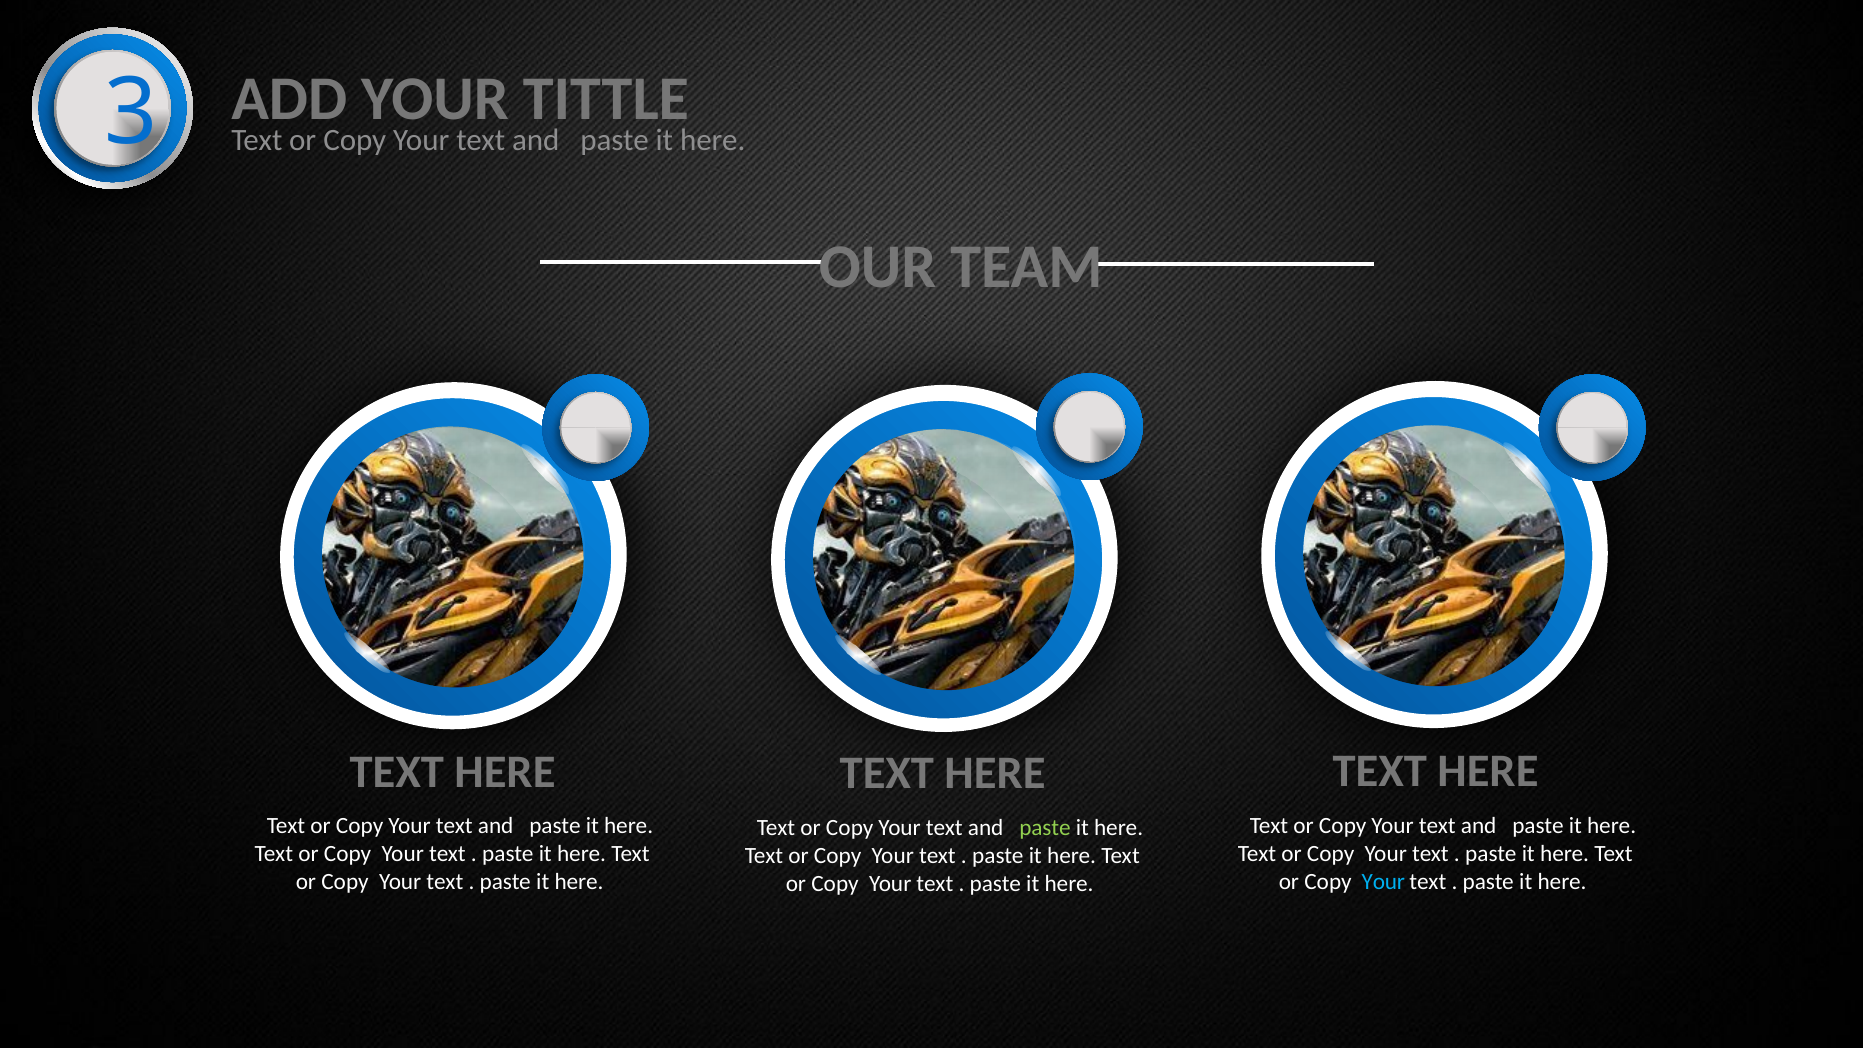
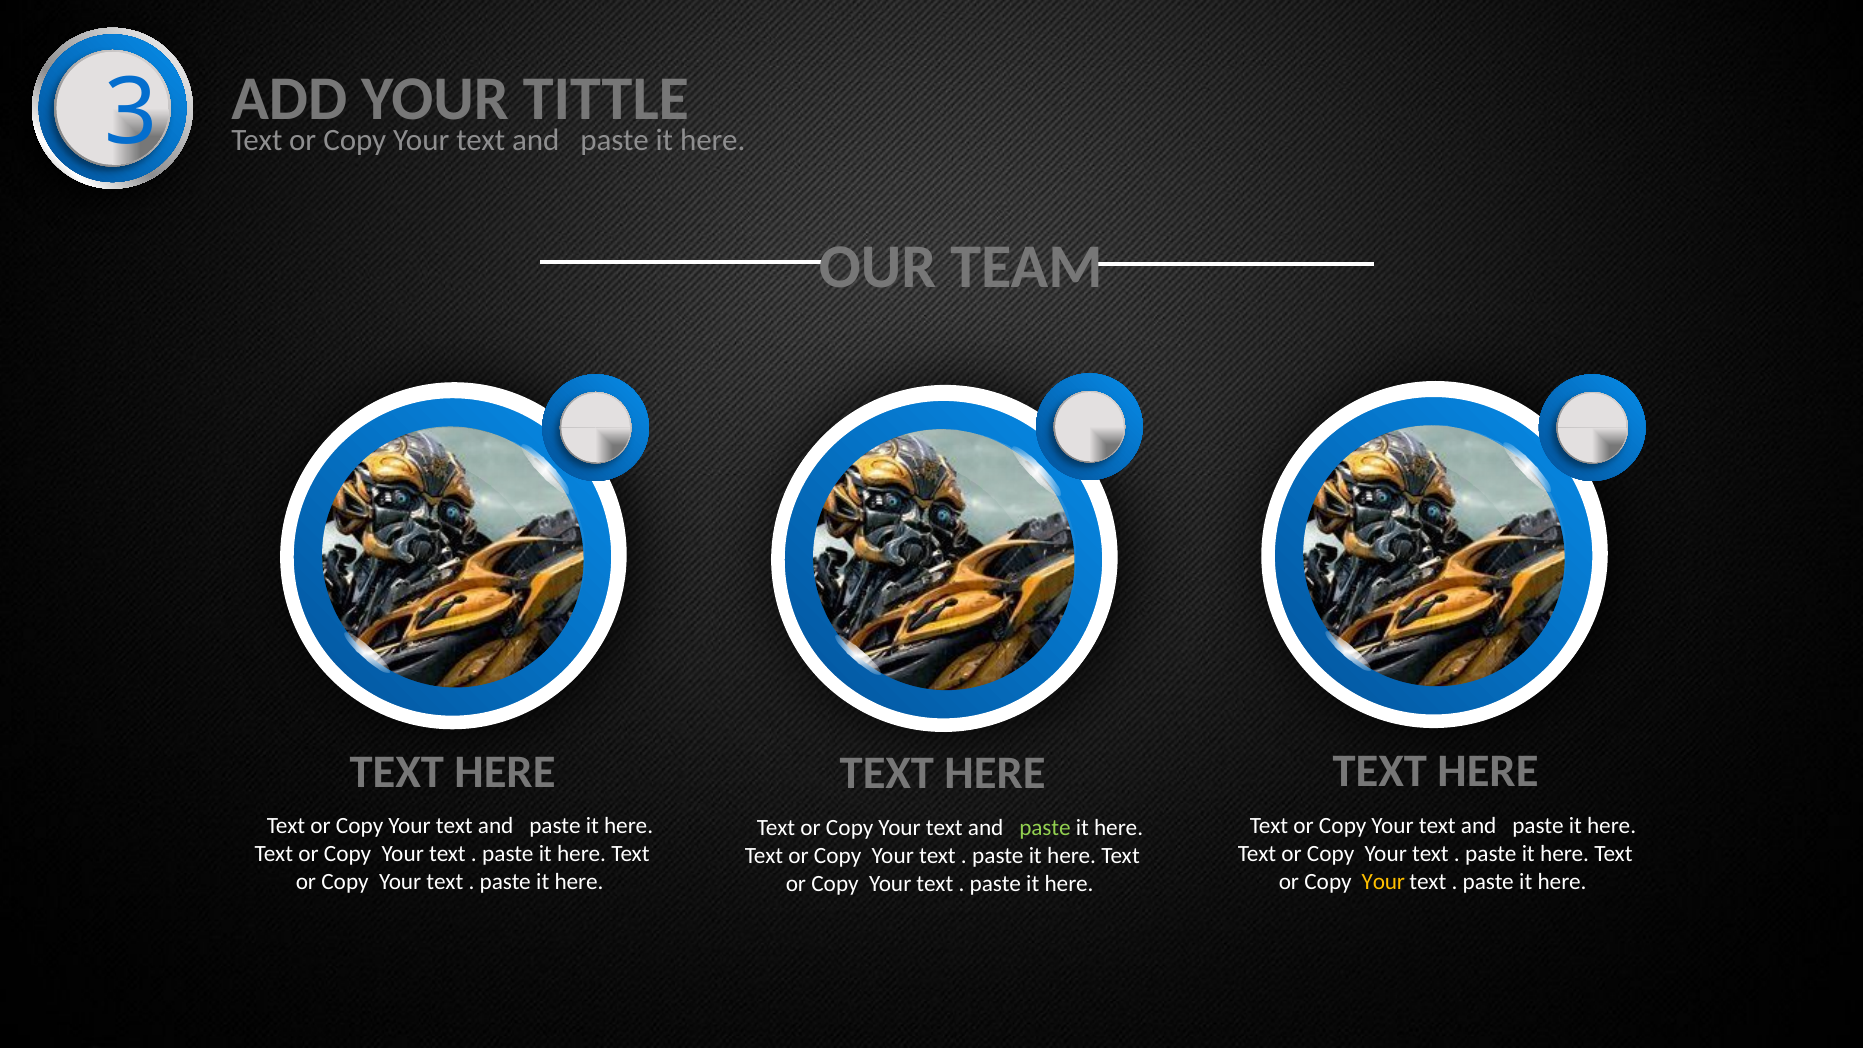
Your colour: light blue -> yellow (1383, 882)
